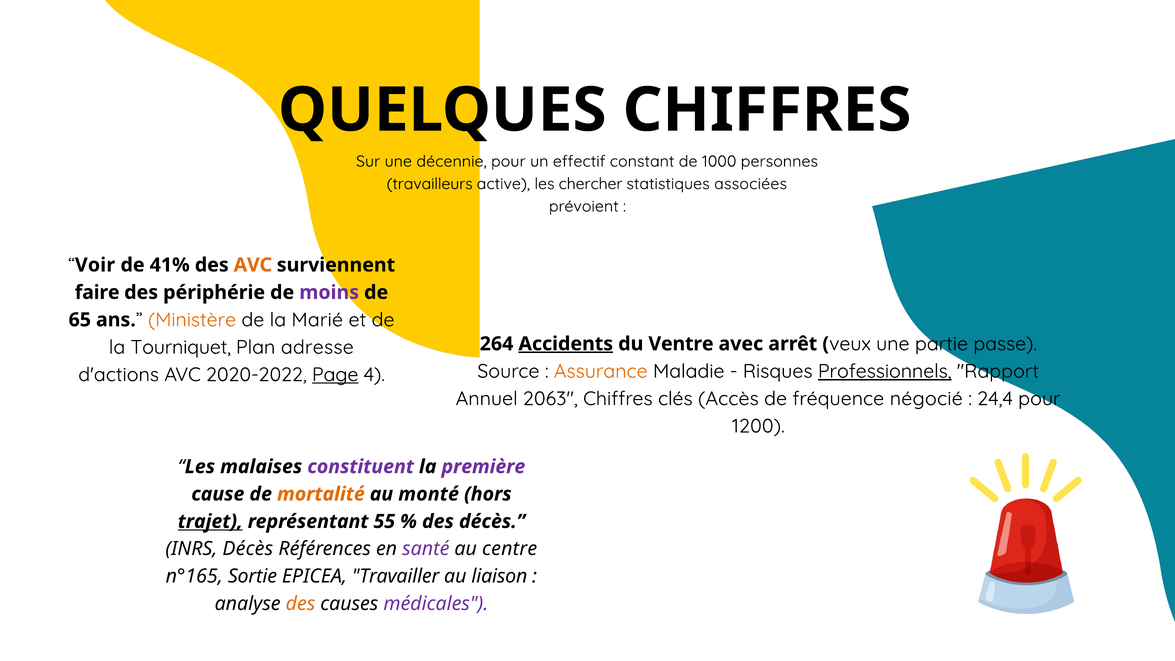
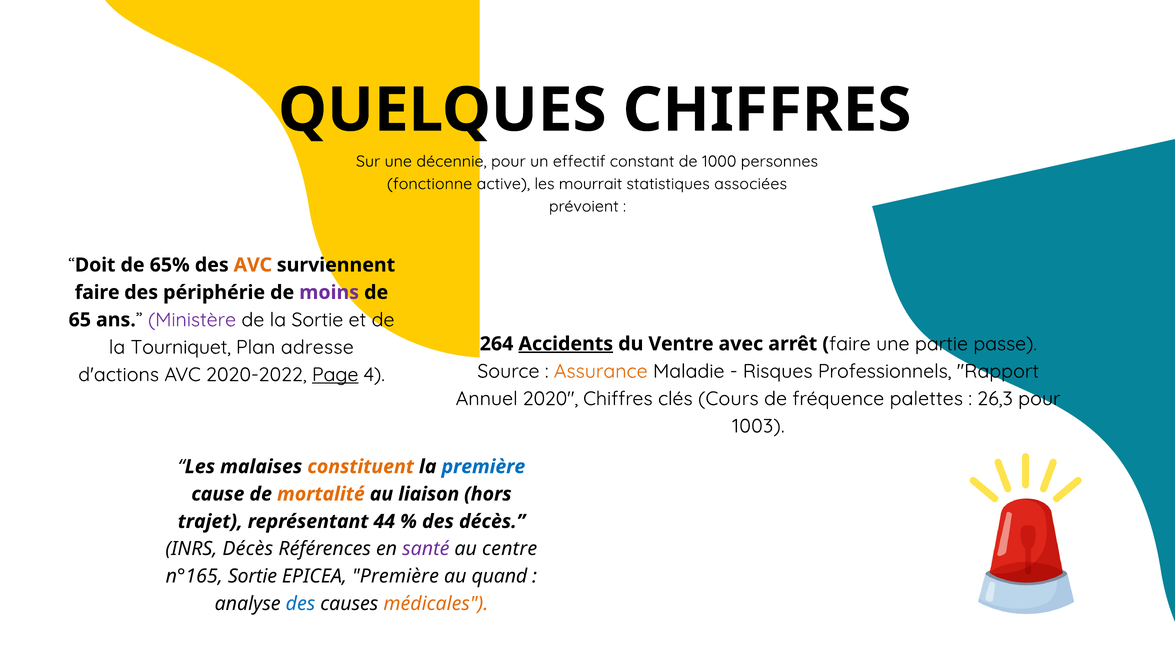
travailleurs: travailleurs -> fonctionne (430, 184)
chercher: chercher -> mourrait (591, 184)
Voir: Voir -> Doit (95, 265)
41%: 41% -> 65% (170, 265)
Ministère colour: orange -> purple (192, 320)
la Marié: Marié -> Sortie (317, 320)
veux: veux -> faire (850, 344)
Professionnels underline: present -> none (885, 371)
2063: 2063 -> 2020 (551, 399)
Accès: Accès -> Cours (728, 399)
négocié: négocié -> palettes (926, 399)
24,4: 24,4 -> 26,3 (995, 399)
1200: 1200 -> 1003 (758, 426)
constituent colour: purple -> orange (361, 467)
première colour: purple -> blue (483, 467)
monté: monté -> liaison (429, 494)
trajet underline: present -> none (210, 521)
55: 55 -> 44 (384, 521)
EPICEA Travailler: Travailler -> Première (395, 576)
liaison: liaison -> quand (499, 576)
des colour: orange -> blue (300, 604)
médicales colour: purple -> orange (436, 604)
